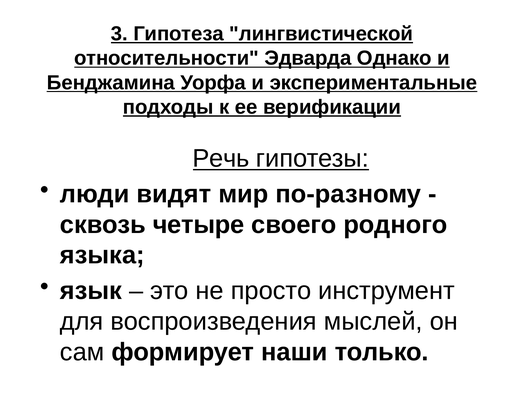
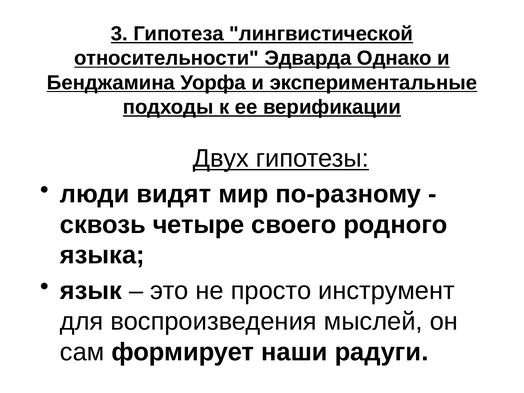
Речь: Речь -> Двух (221, 158)
только: только -> радуги (382, 352)
